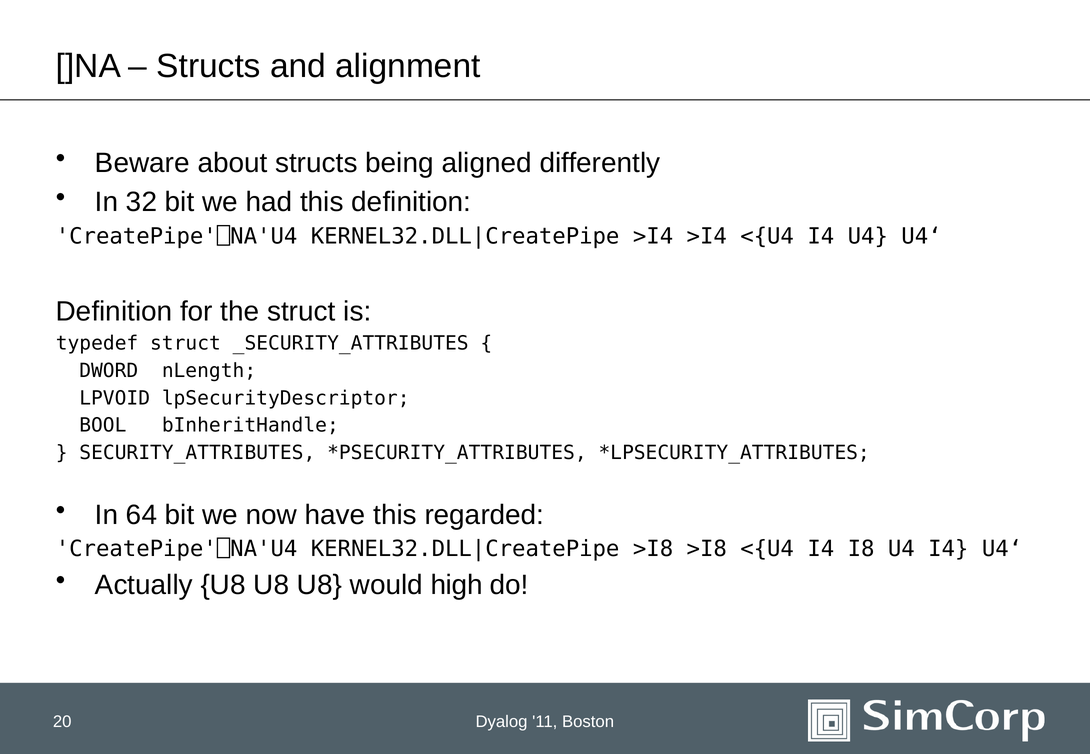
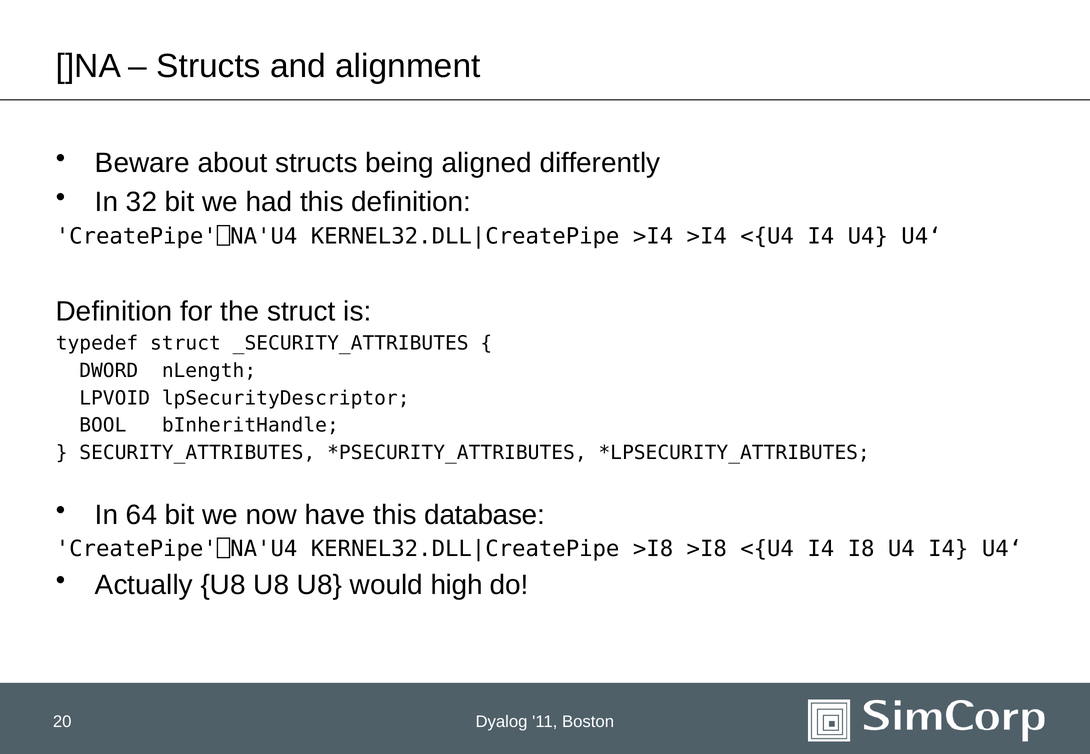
regarded: regarded -> database (485, 515)
